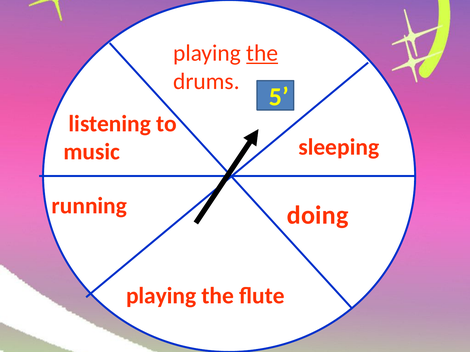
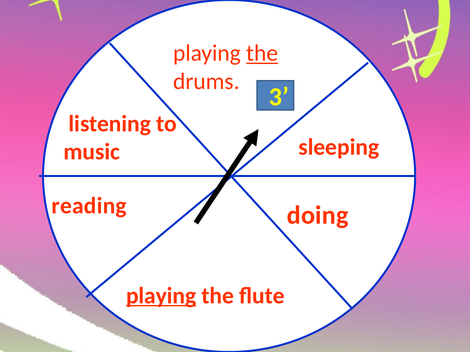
5: 5 -> 3 (279, 97)
running: running -> reading (89, 206)
playing underline: none -> present (161, 296)
